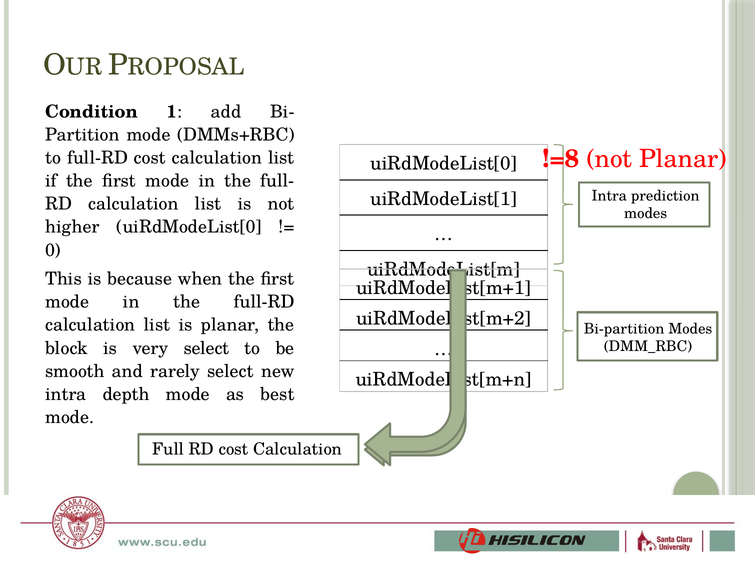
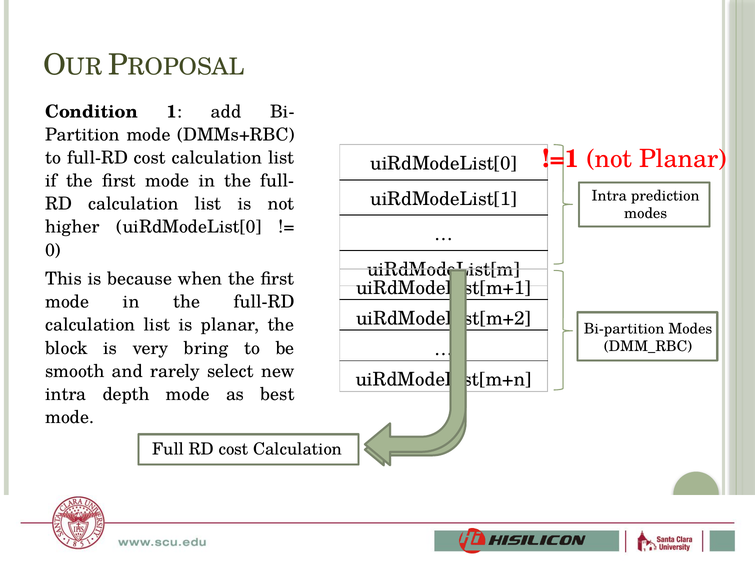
!=8: !=8 -> !=1 (561, 159)
very select: select -> bring (206, 348)
